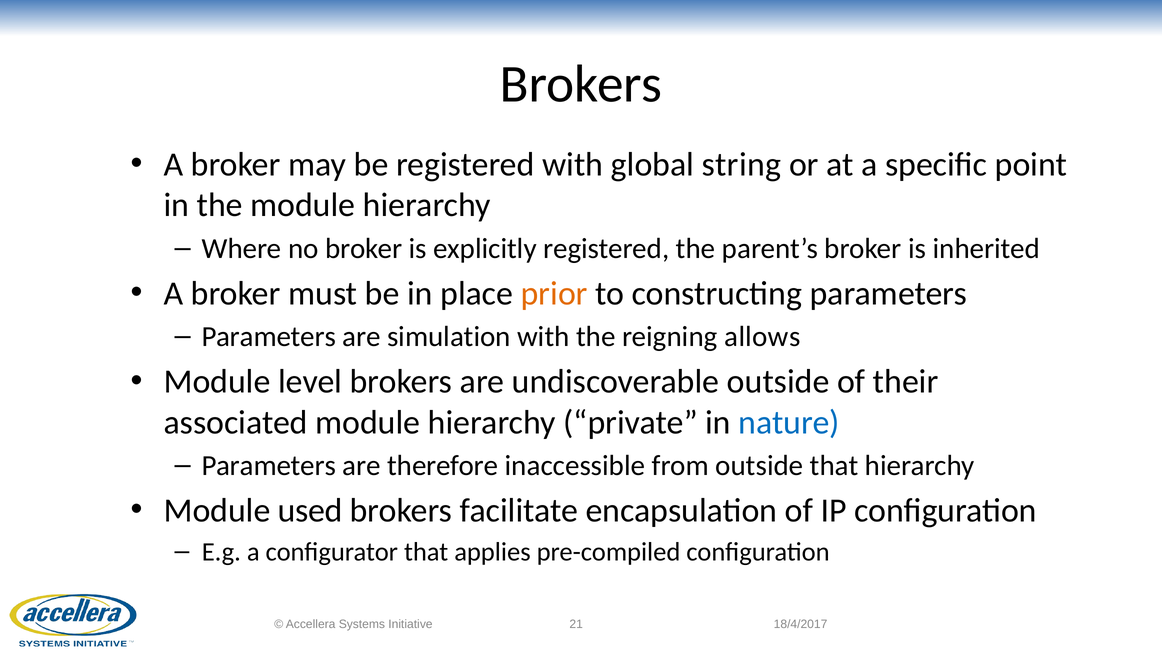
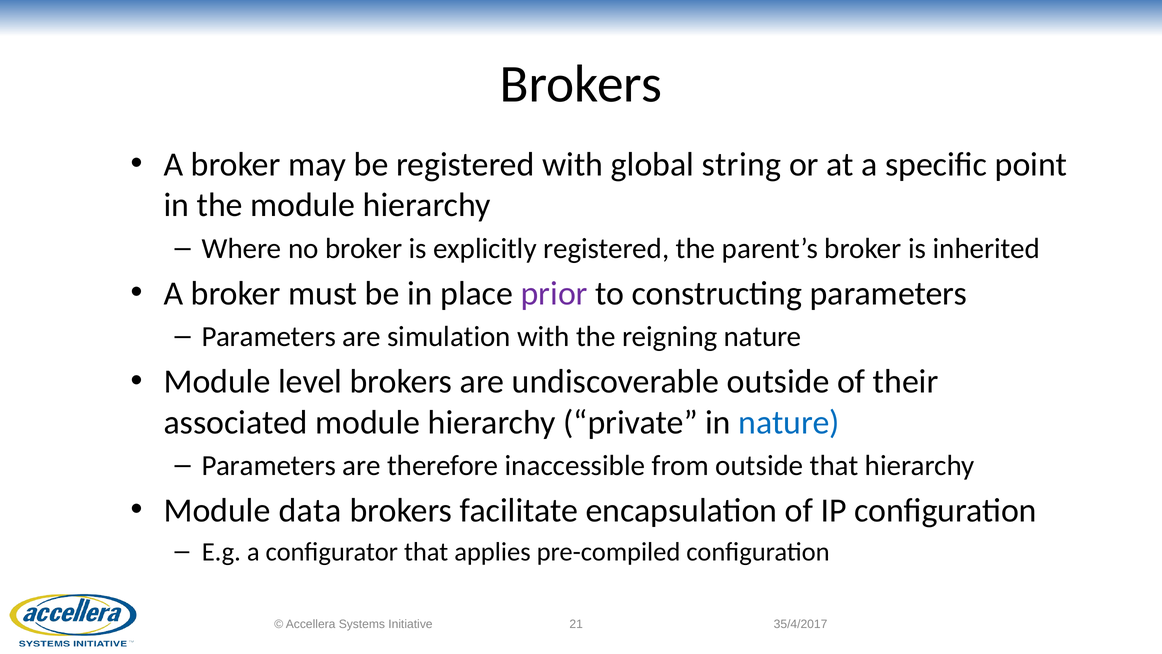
prior colour: orange -> purple (554, 293)
reigning allows: allows -> nature (763, 337)
used: used -> data (310, 510)
18/4/2017: 18/4/2017 -> 35/4/2017 (801, 624)
